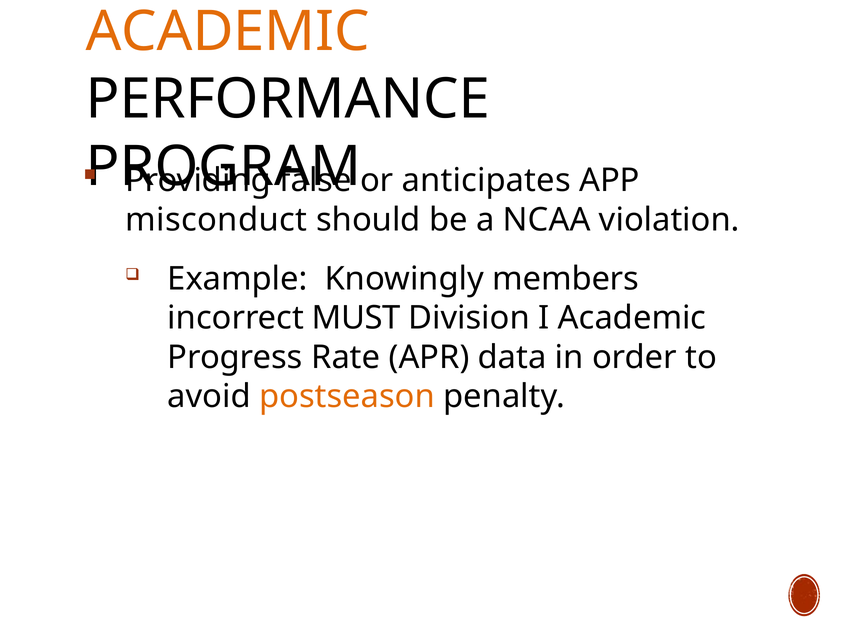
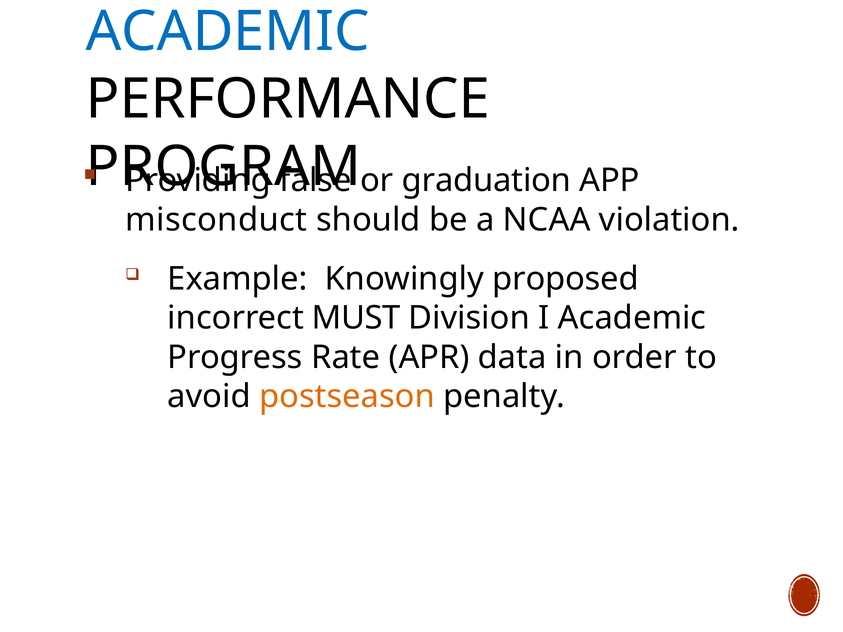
ACADEMIC colour: orange -> blue (228, 32)
anticipates: anticipates -> graduation (486, 181)
members: members -> proposed (566, 279)
